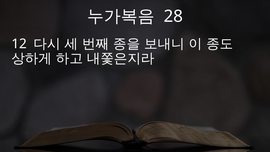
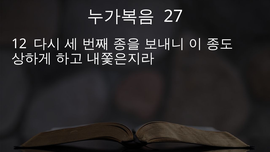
28: 28 -> 27 (173, 16)
